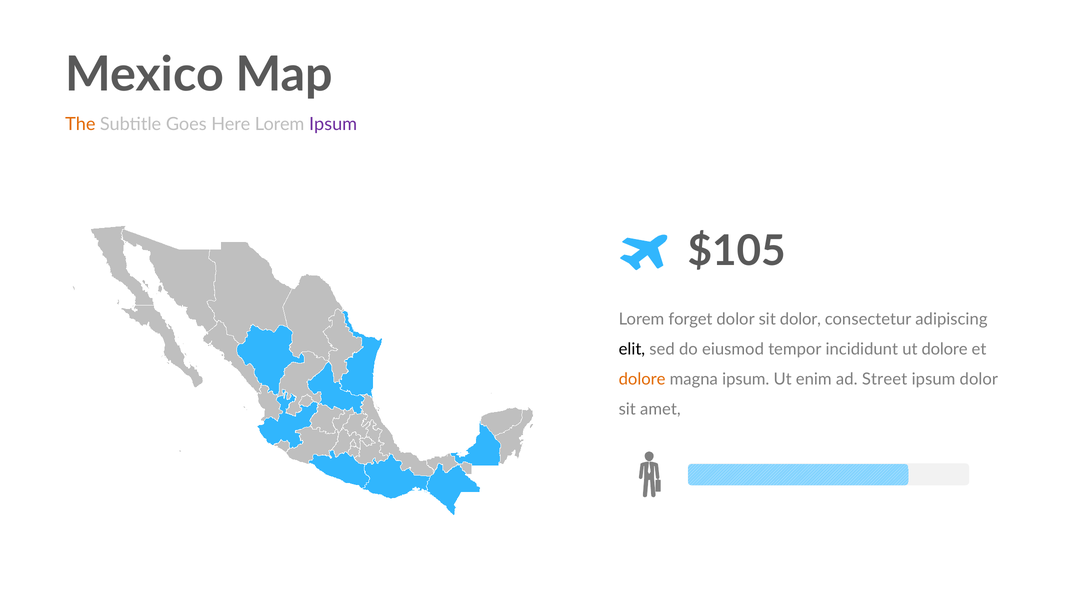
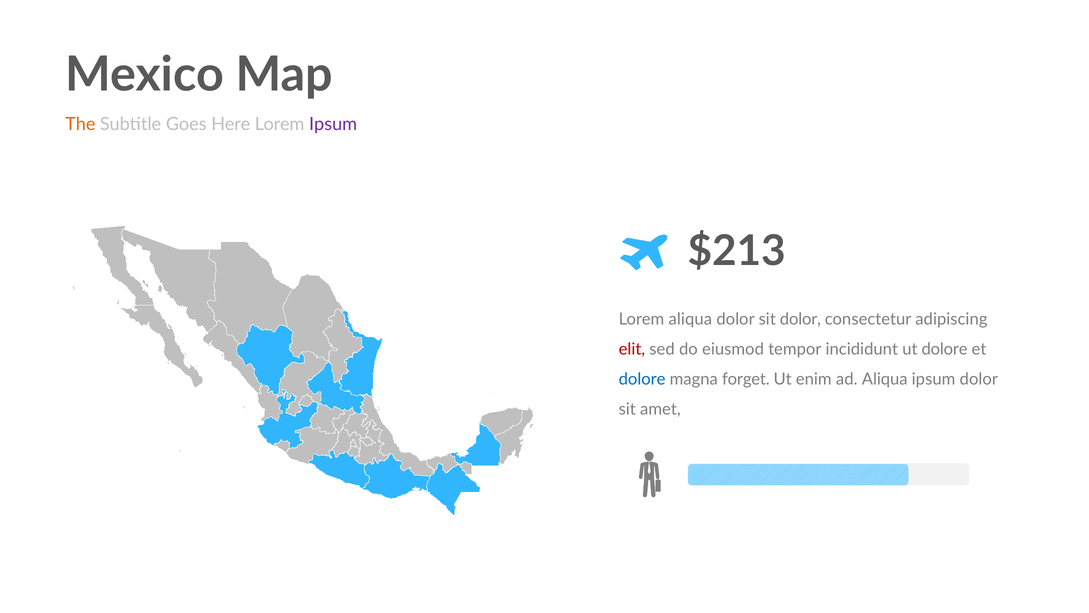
$105: $105 -> $213 (737, 251)
Lorem forget: forget -> aliqua (690, 319)
elit colour: black -> red (632, 349)
dolore colour: orange -> blue (642, 379)
magna ipsum: ipsum -> forget (746, 379)
ad Street: Street -> Aliqua (885, 379)
